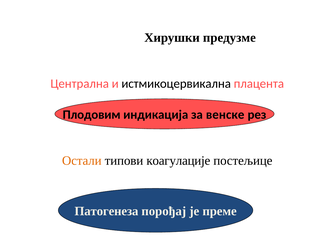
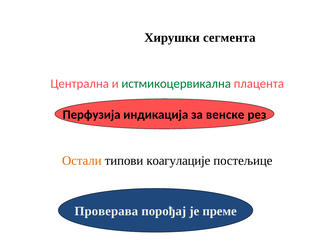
предузме: предузме -> сегмента (229, 38)
истмикоцервикална colour: black -> green (176, 84)
Плодовим: Плодовим -> Перфузија (92, 115)
Патогенеза: Патогенеза -> Проверава (106, 211)
